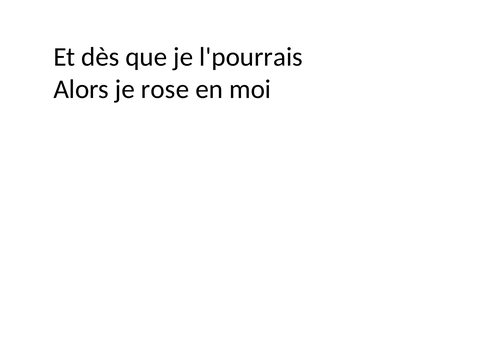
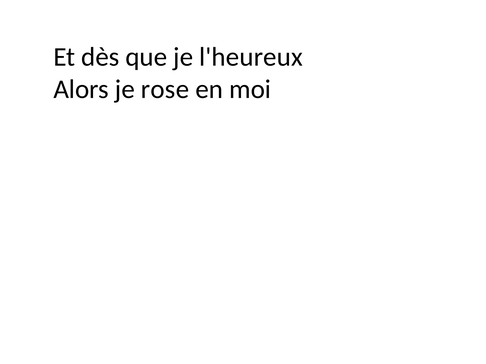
l'pourrais: l'pourrais -> l'heureux (251, 57)
